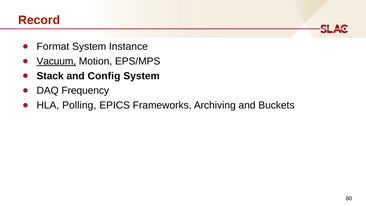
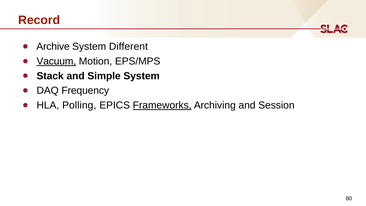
Format: Format -> Archive (53, 47)
Instance: Instance -> Different (128, 47)
Config: Config -> Simple (104, 76)
Frameworks underline: none -> present (162, 105)
Buckets: Buckets -> Session (276, 105)
